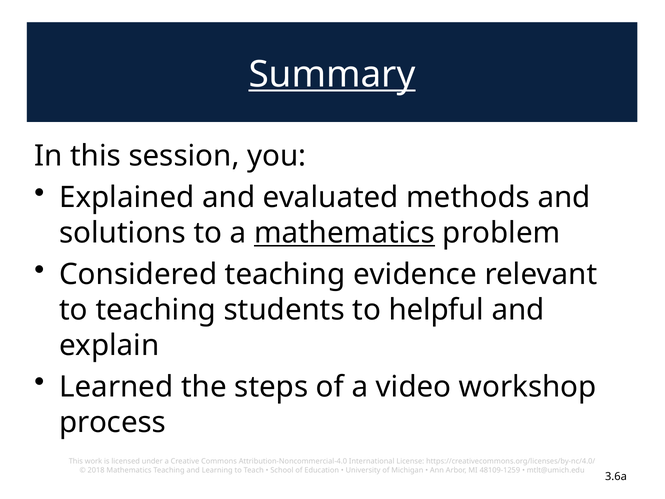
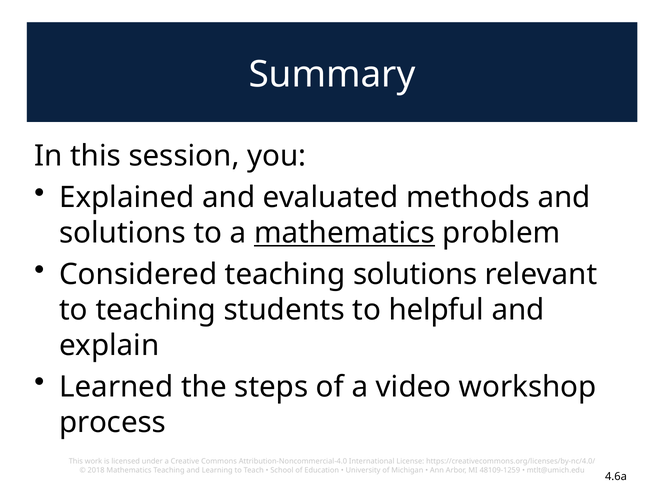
Summary underline: present -> none (332, 75)
teaching evidence: evidence -> solutions (415, 274)
3.6a: 3.6a -> 4.6a (616, 476)
